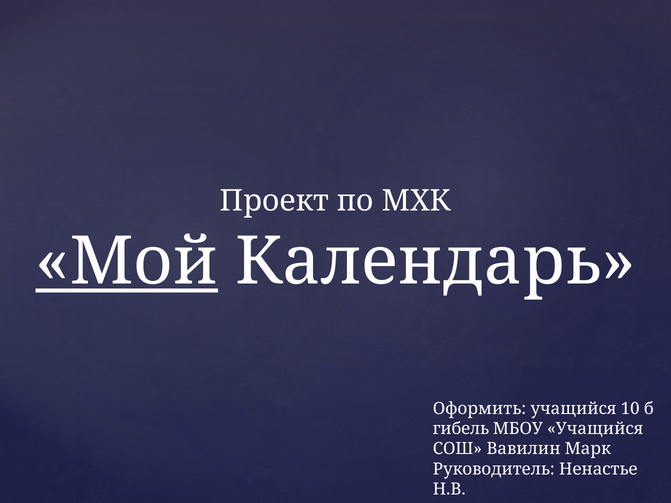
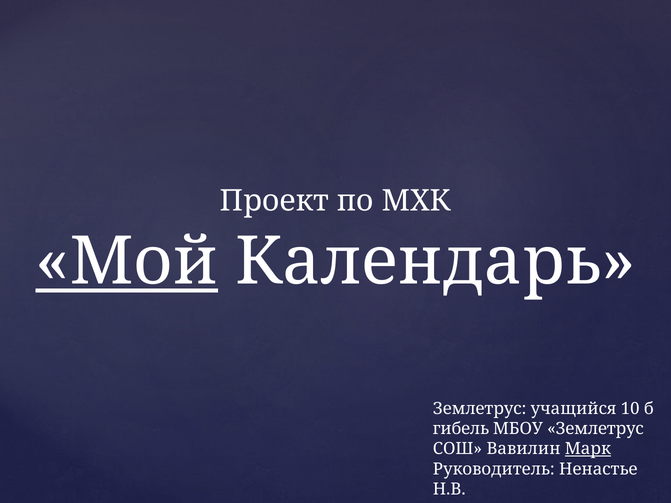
Оформить: Оформить -> Землетрус (480, 409)
МБОУ Учащийся: Учащийся -> Землетрус (595, 429)
Марк underline: none -> present (588, 449)
